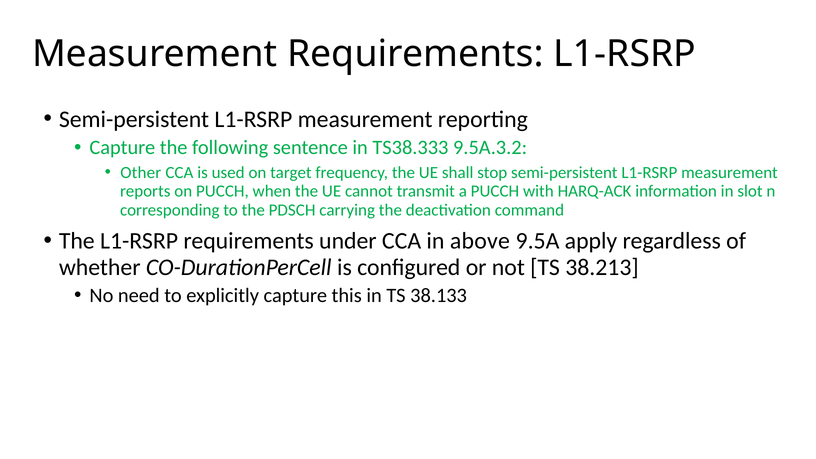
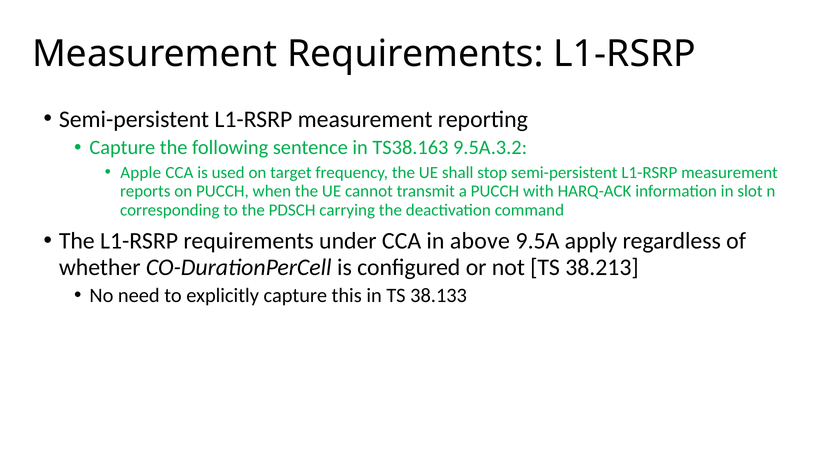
TS38.333: TS38.333 -> TS38.163 (410, 148)
Other: Other -> Apple (141, 173)
